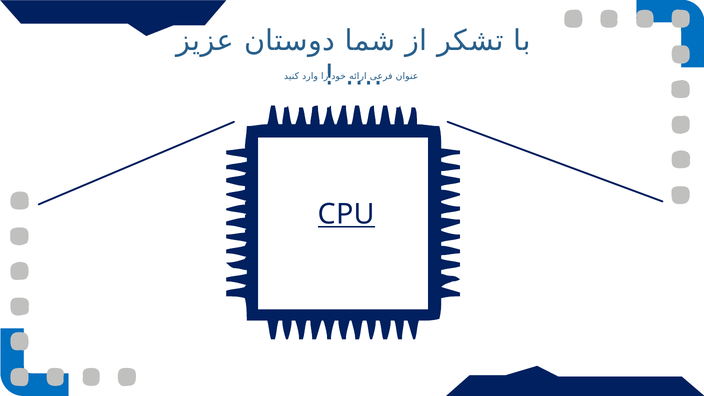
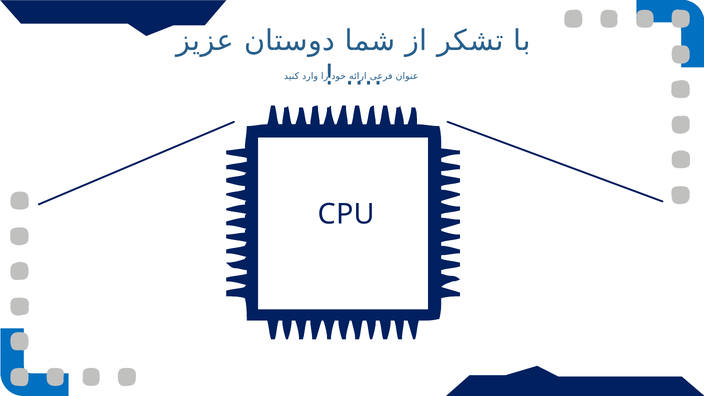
CPU underline: present -> none (346, 214)
